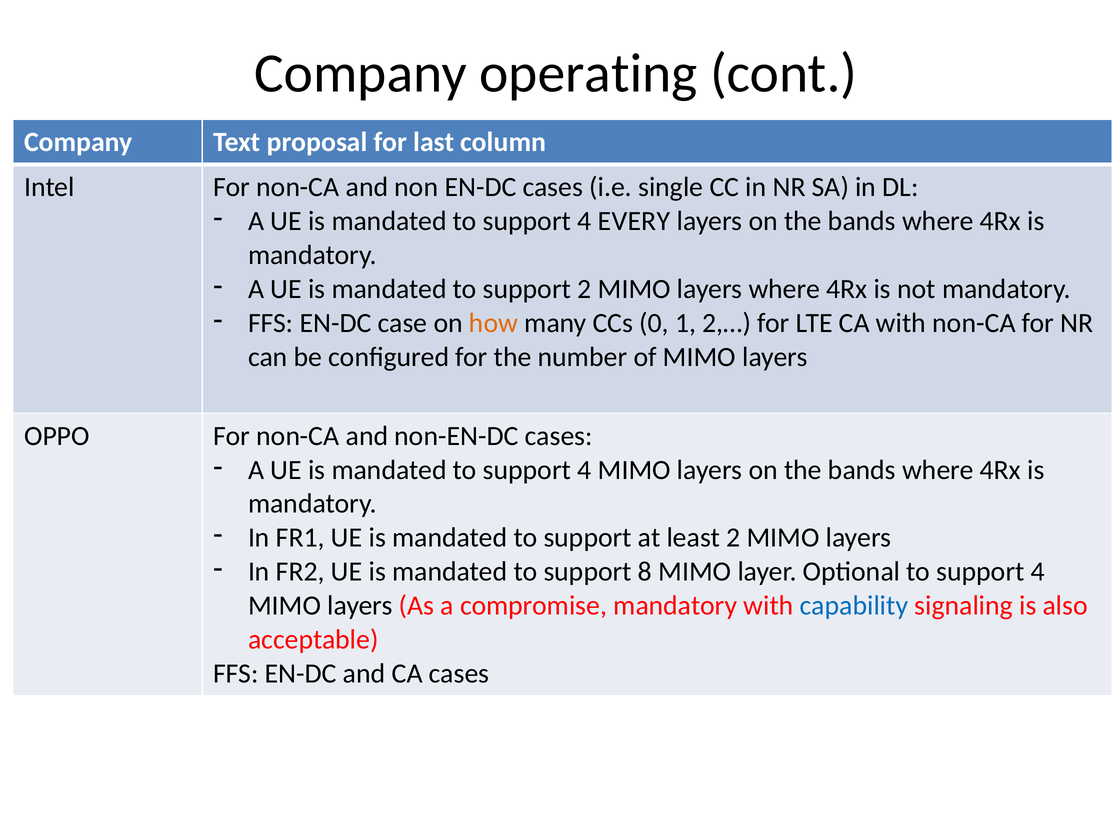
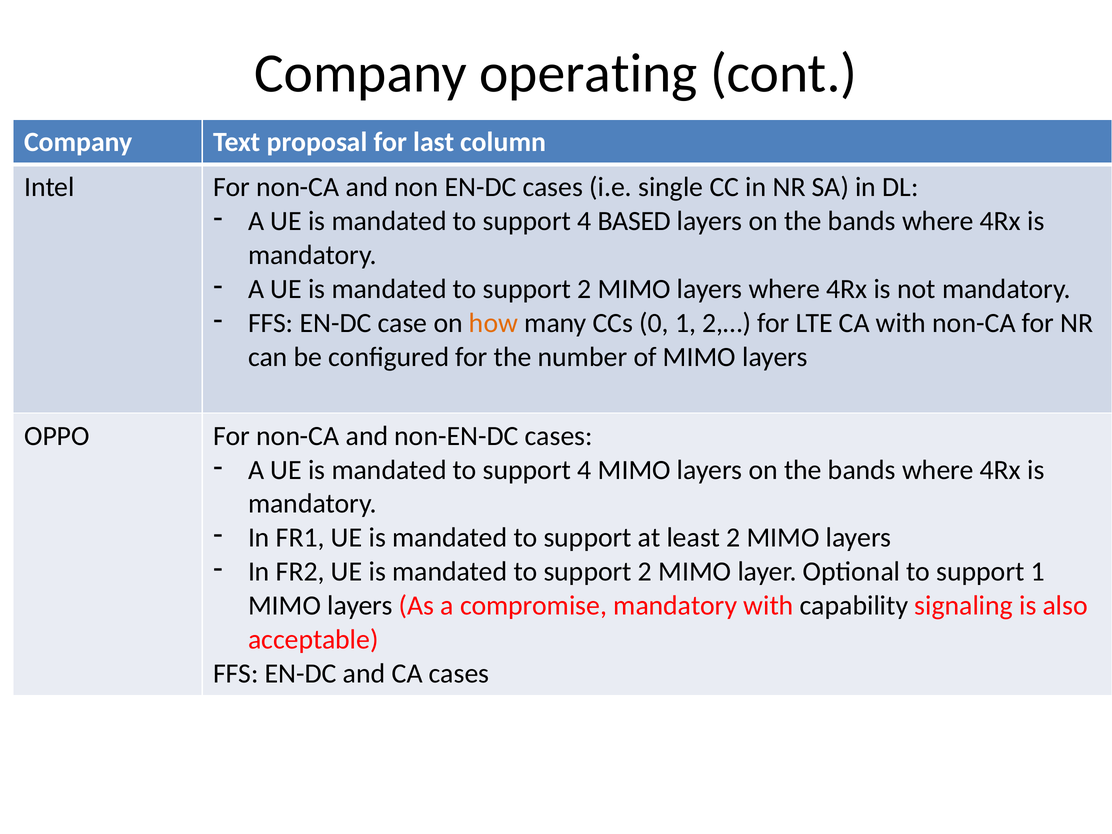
EVERY: EVERY -> BASED (634, 221)
8: 8 -> 2 (645, 572)
Optional to support 4: 4 -> 1 (1038, 572)
capability colour: blue -> black (854, 606)
